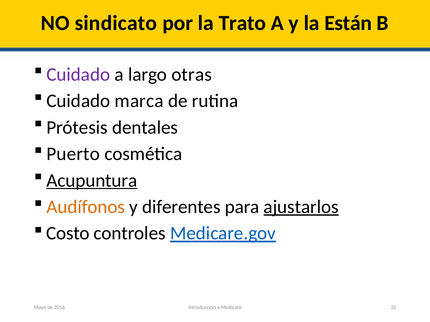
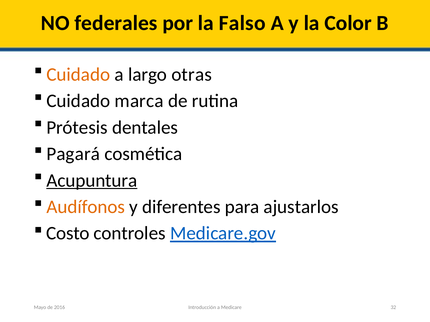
sindicato: sindicato -> federales (116, 23)
Trato: Trato -> Falso (242, 23)
Están: Están -> Color (348, 23)
Cuidado colour: purple -> orange (78, 75)
Puerto: Puerto -> Pagará (73, 154)
ajustarlos underline: present -> none (301, 207)
